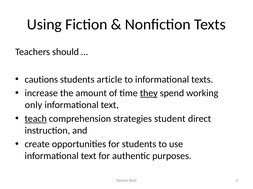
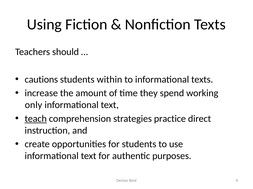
article: article -> within (109, 80)
they underline: present -> none (149, 93)
student: student -> practice (170, 119)
